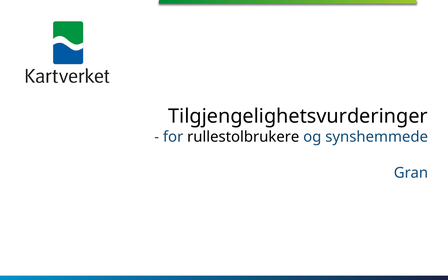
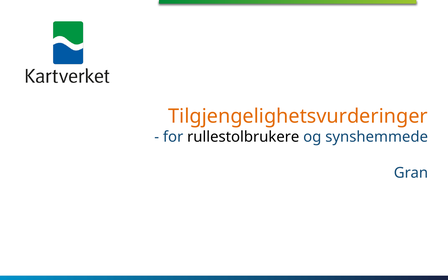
Tilgjengelighetsvurderinger colour: black -> orange (298, 116)
